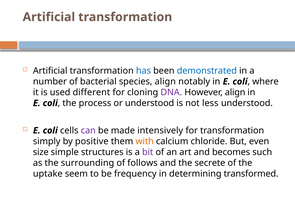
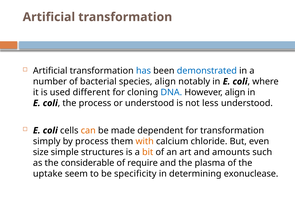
DNA colour: purple -> blue (171, 92)
can colour: purple -> orange (88, 131)
intensively: intensively -> dependent (160, 131)
by positive: positive -> process (92, 141)
bit colour: purple -> orange (148, 152)
becomes: becomes -> amounts (231, 152)
surrounding: surrounding -> considerable (88, 163)
follows: follows -> require (143, 163)
secrete: secrete -> plasma (210, 163)
frequency: frequency -> specificity (135, 174)
transformed: transformed -> exonuclease (251, 174)
